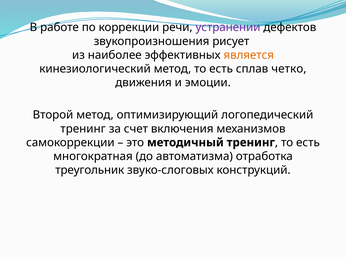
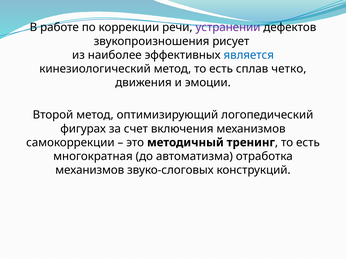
является colour: orange -> blue (249, 55)
тренинг: тренинг -> фигурах (83, 129)
треугольник: треугольник -> механизмов (90, 170)
